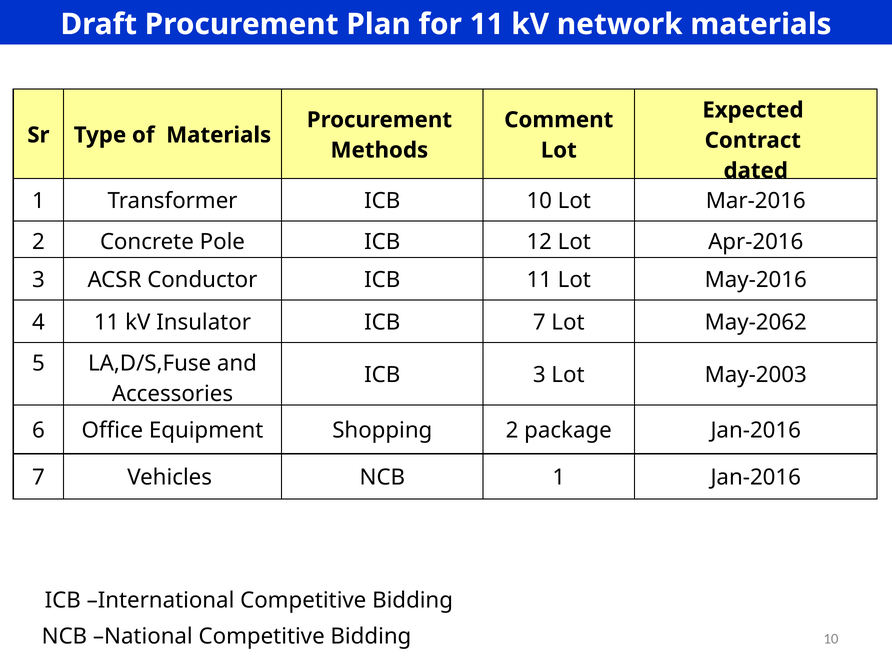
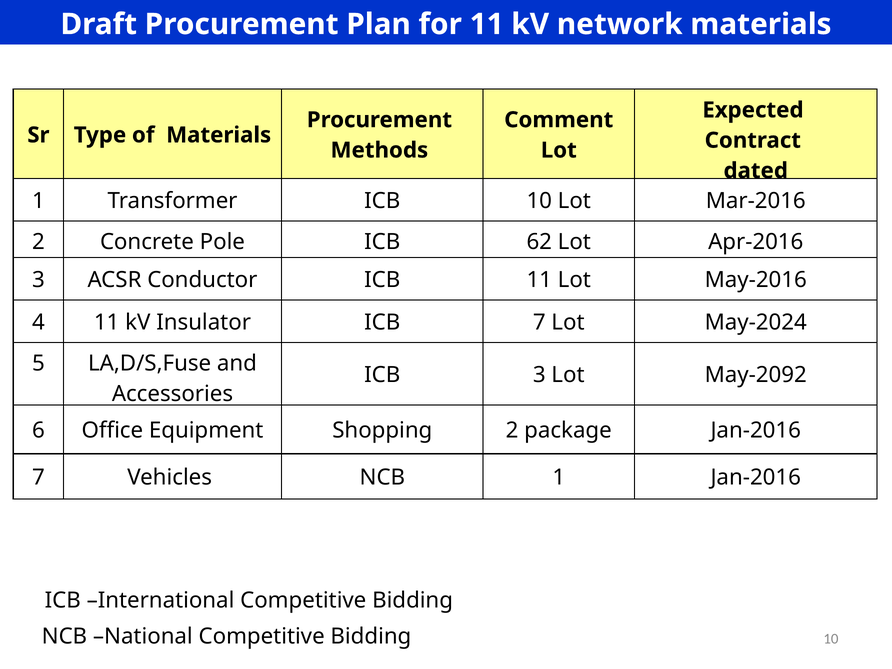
12: 12 -> 62 (539, 242)
May-2062: May-2062 -> May-2024 (756, 323)
May-2003: May-2003 -> May-2092 (756, 375)
